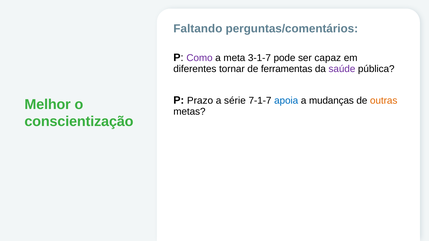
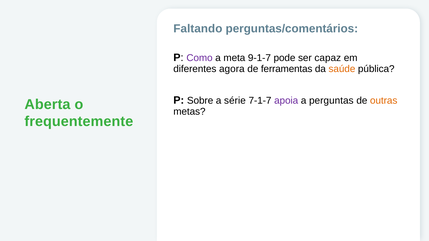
3-1-7: 3-1-7 -> 9-1-7 (259, 58)
tornar: tornar -> agora (232, 69)
saúde colour: purple -> orange (342, 69)
Prazo: Prazo -> Sobre (200, 101)
apoia colour: blue -> purple (286, 101)
mudanças: mudanças -> perguntas (331, 101)
Melhor: Melhor -> Aberta (47, 105)
conscientização: conscientização -> frequentemente (79, 122)
